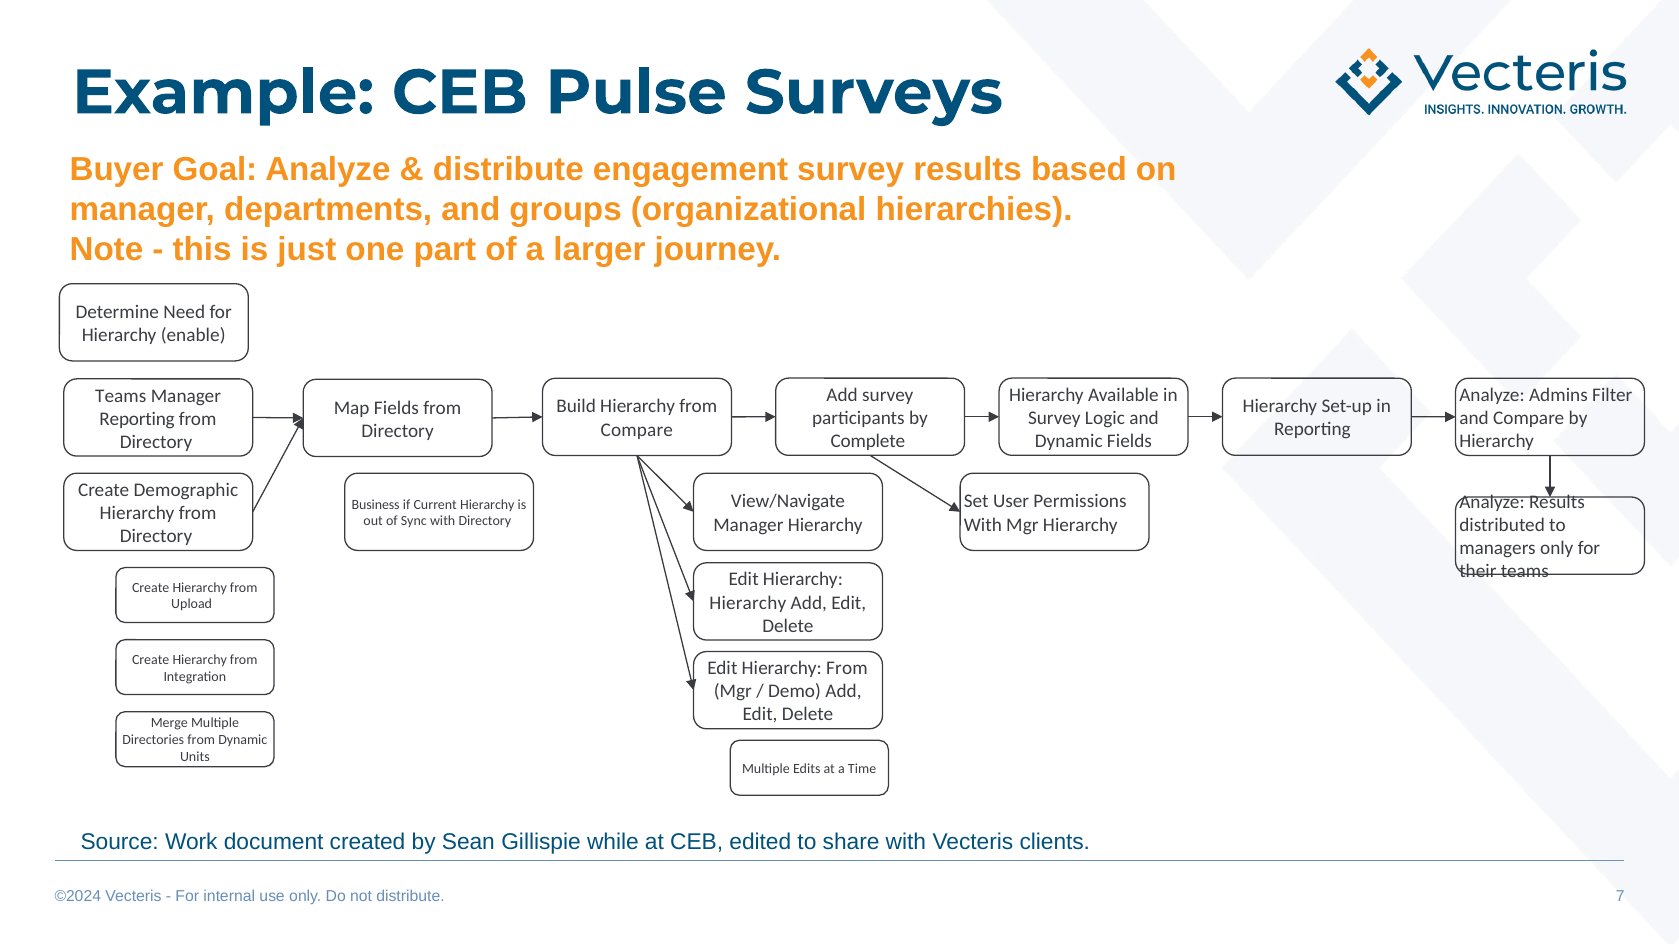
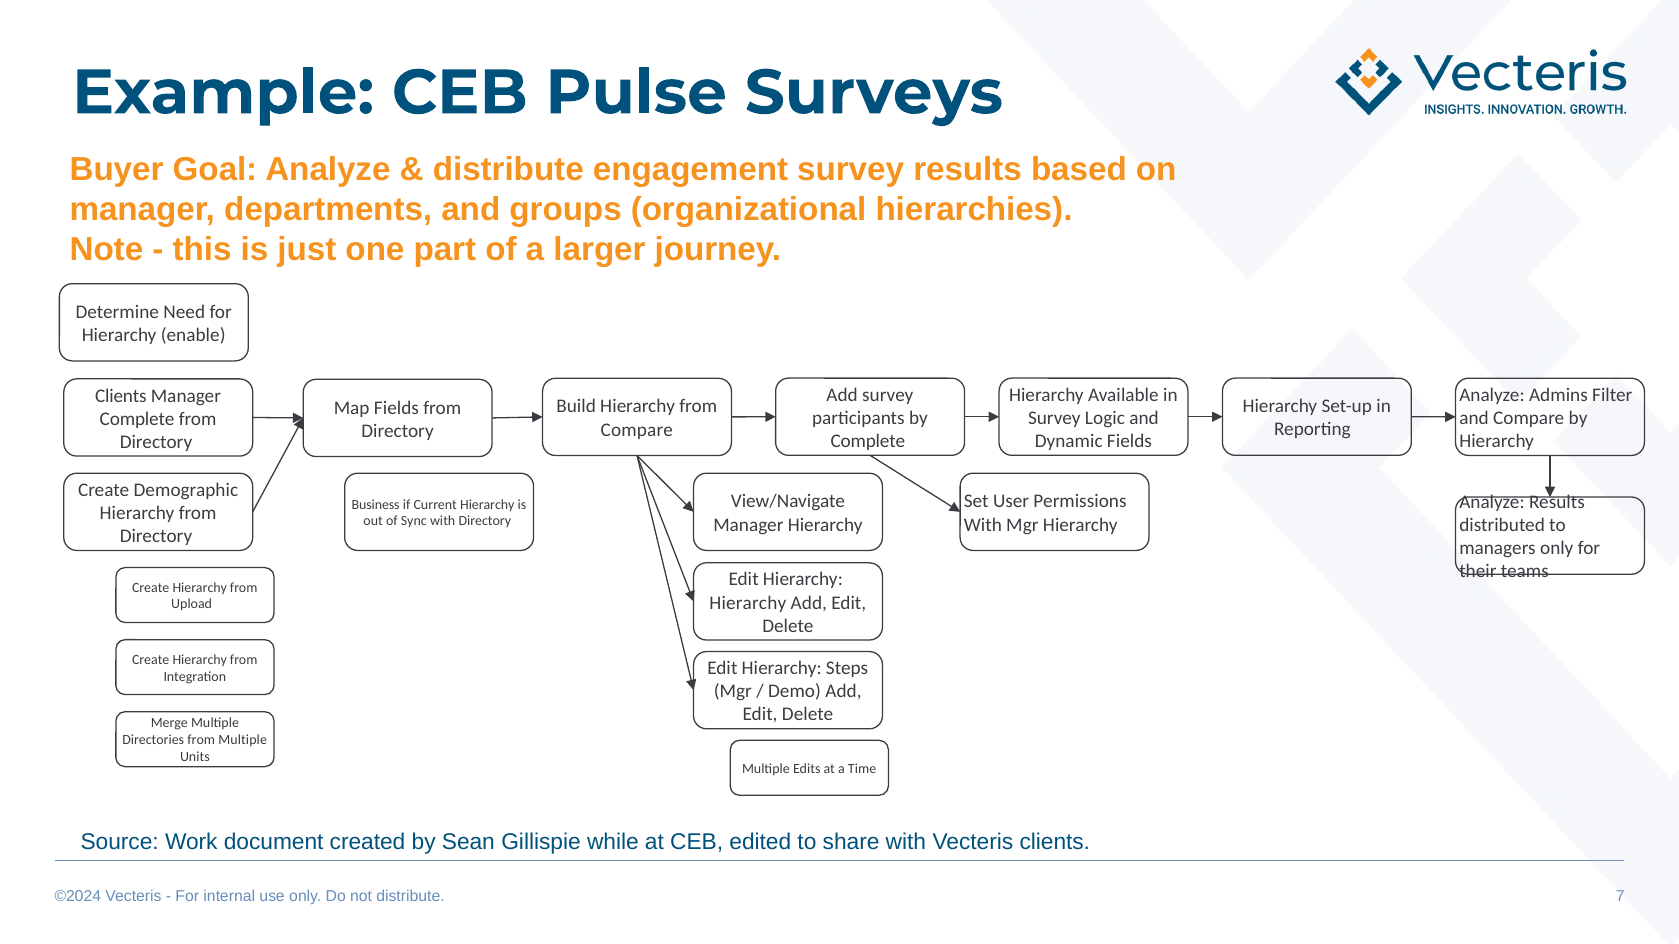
Teams: Teams -> Clients (121, 396)
Reporting: Reporting -> Complete (137, 419)
Edit Hierarchy From: From -> Steps (847, 669)
from Dynamic: Dynamic -> Multiple (243, 740)
